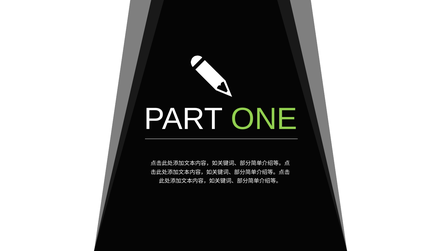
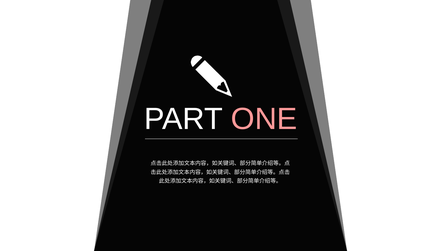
ONE colour: light green -> pink (264, 119)
